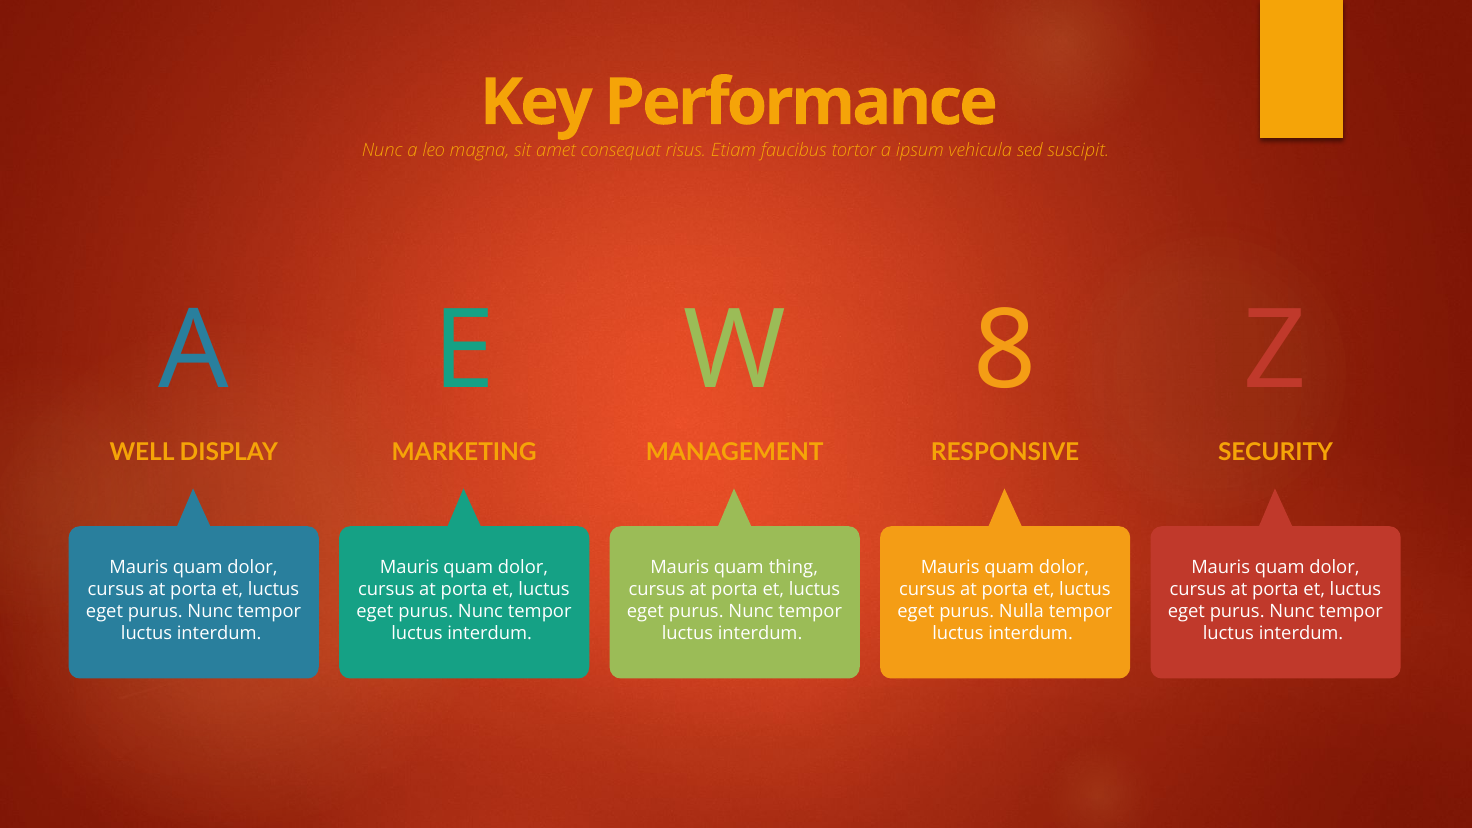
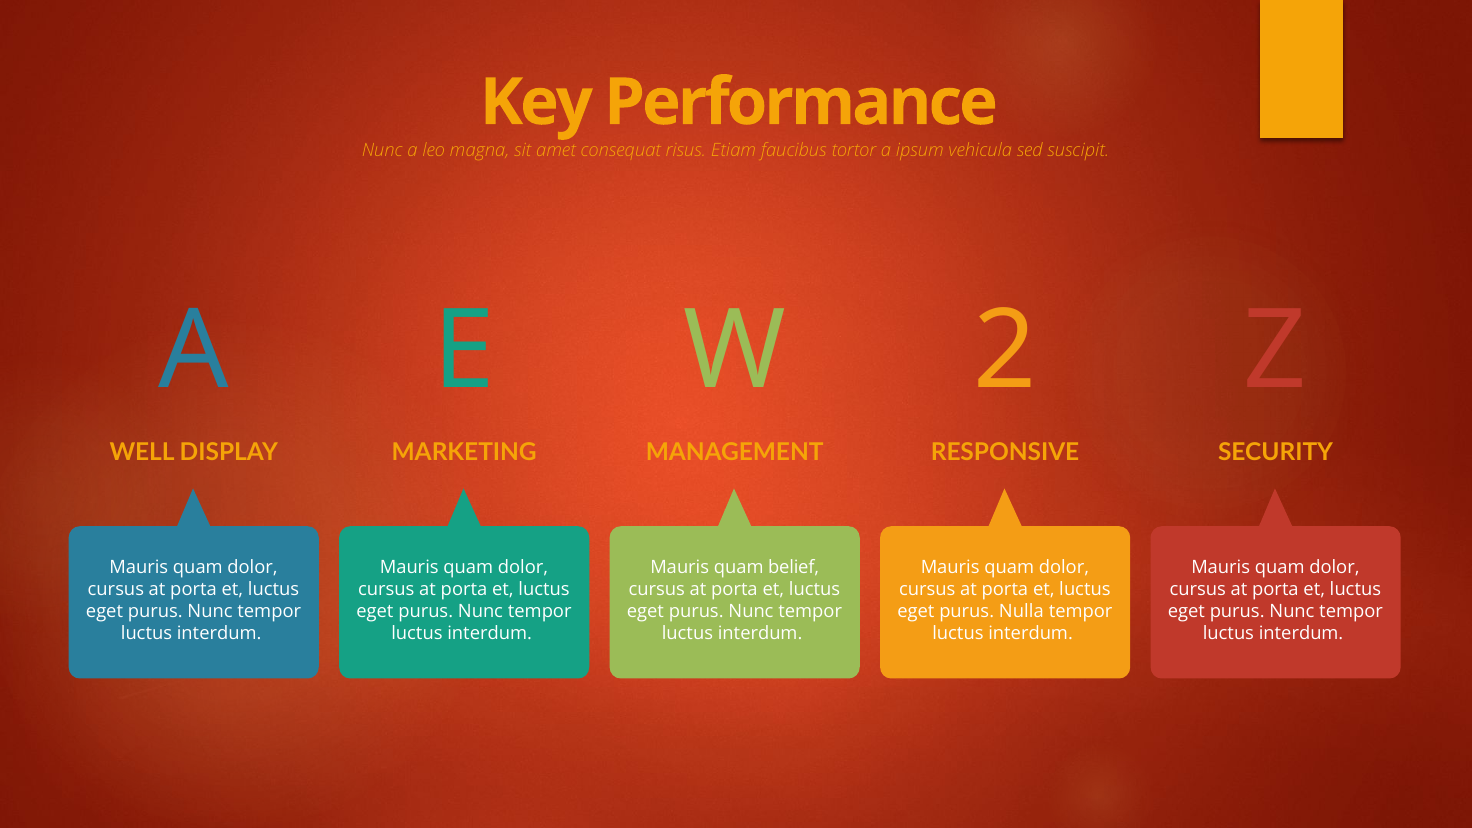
8: 8 -> 2 (1005, 351)
thing: thing -> belief (794, 567)
